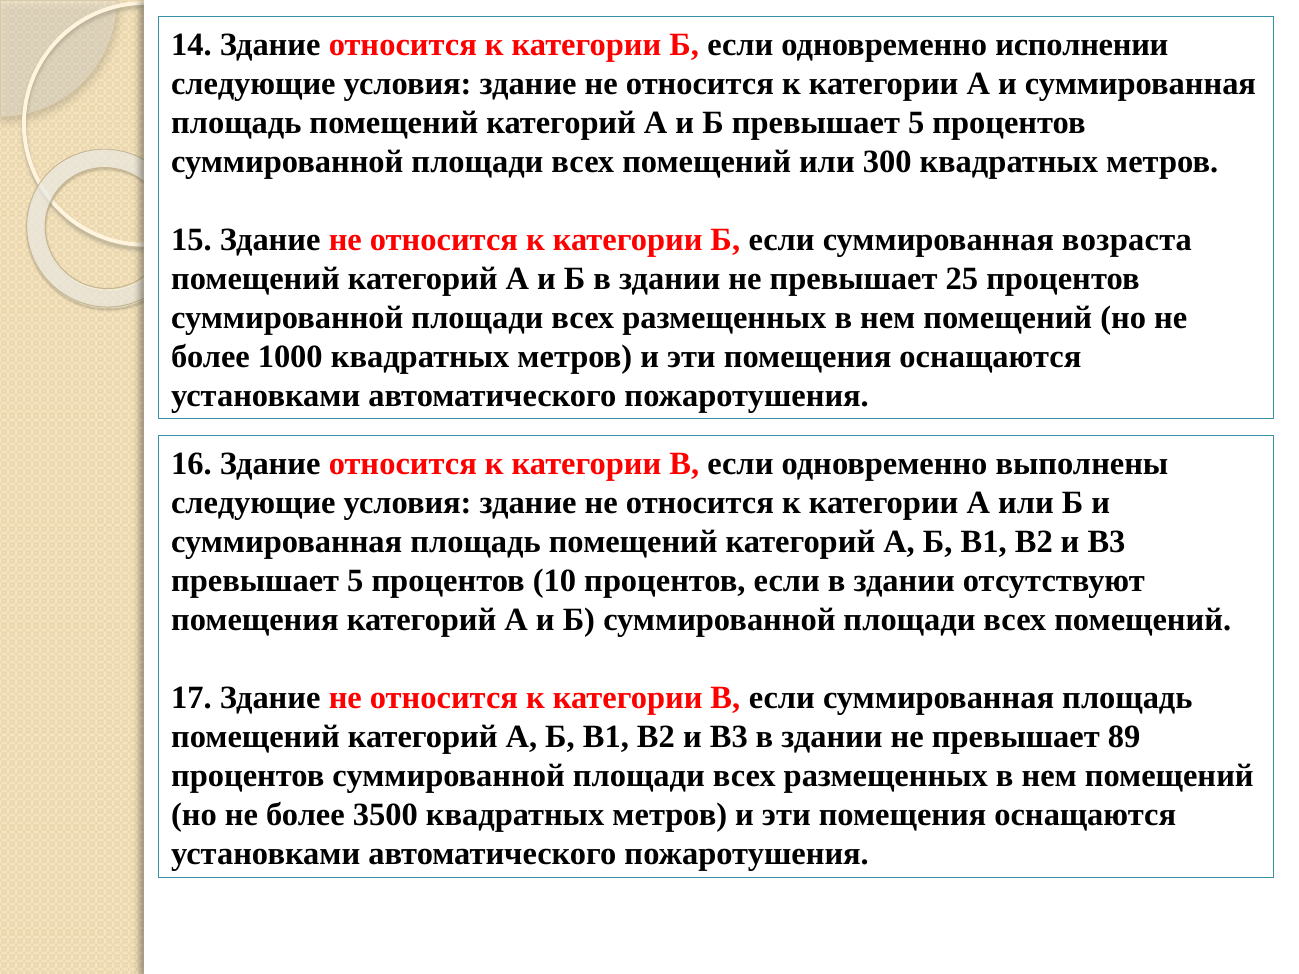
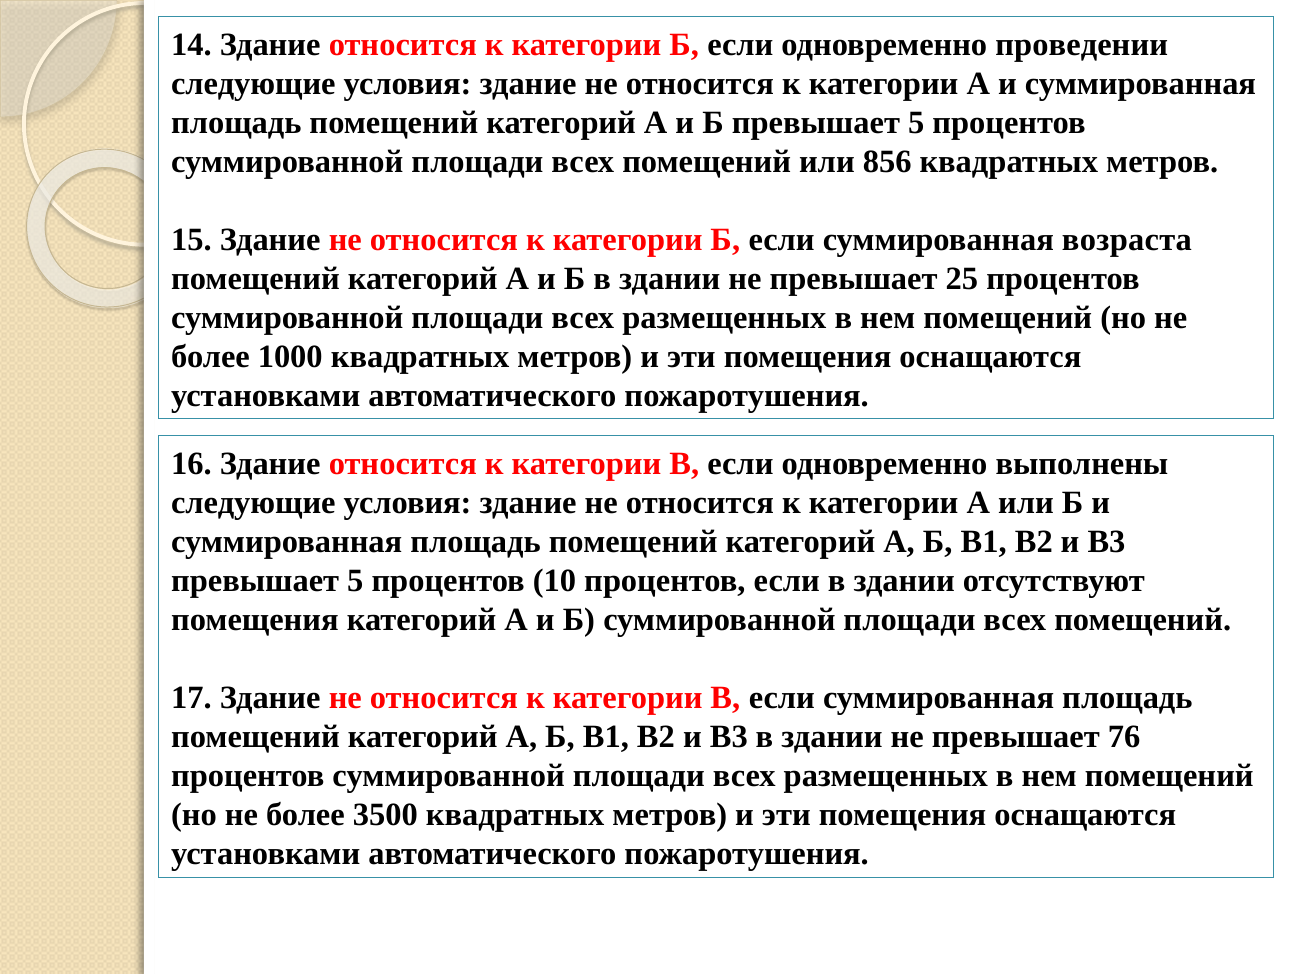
исполнении: исполнении -> проведении (1082, 45)
300: 300 -> 856 (887, 162)
89: 89 -> 76 (1124, 737)
